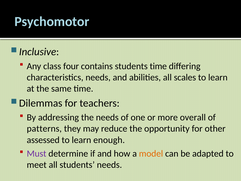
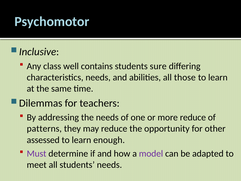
four: four -> well (71, 66)
students time: time -> sure (158, 66)
scales: scales -> those (185, 77)
more overall: overall -> reduce (193, 117)
model colour: orange -> purple (151, 153)
